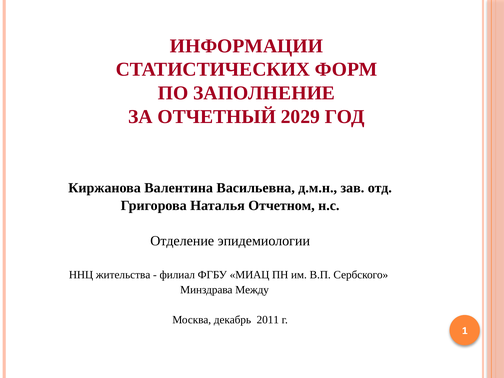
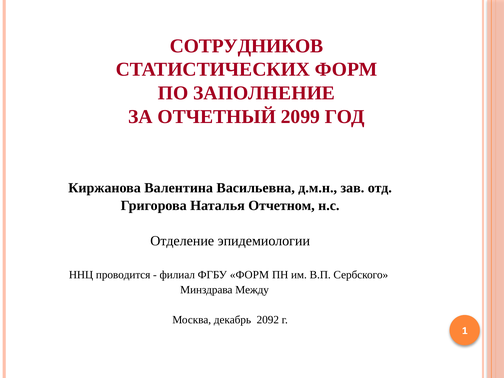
ИНФОРМАЦИИ: ИНФОРМАЦИИ -> СОТРУДНИКОВ (247, 46)
2029: 2029 -> 2099 (300, 117)
жительства: жительства -> проводится (123, 275)
ФГБУ МИАЦ: МИАЦ -> ФОРМ (249, 275)
2011: 2011 -> 2092 (268, 320)
